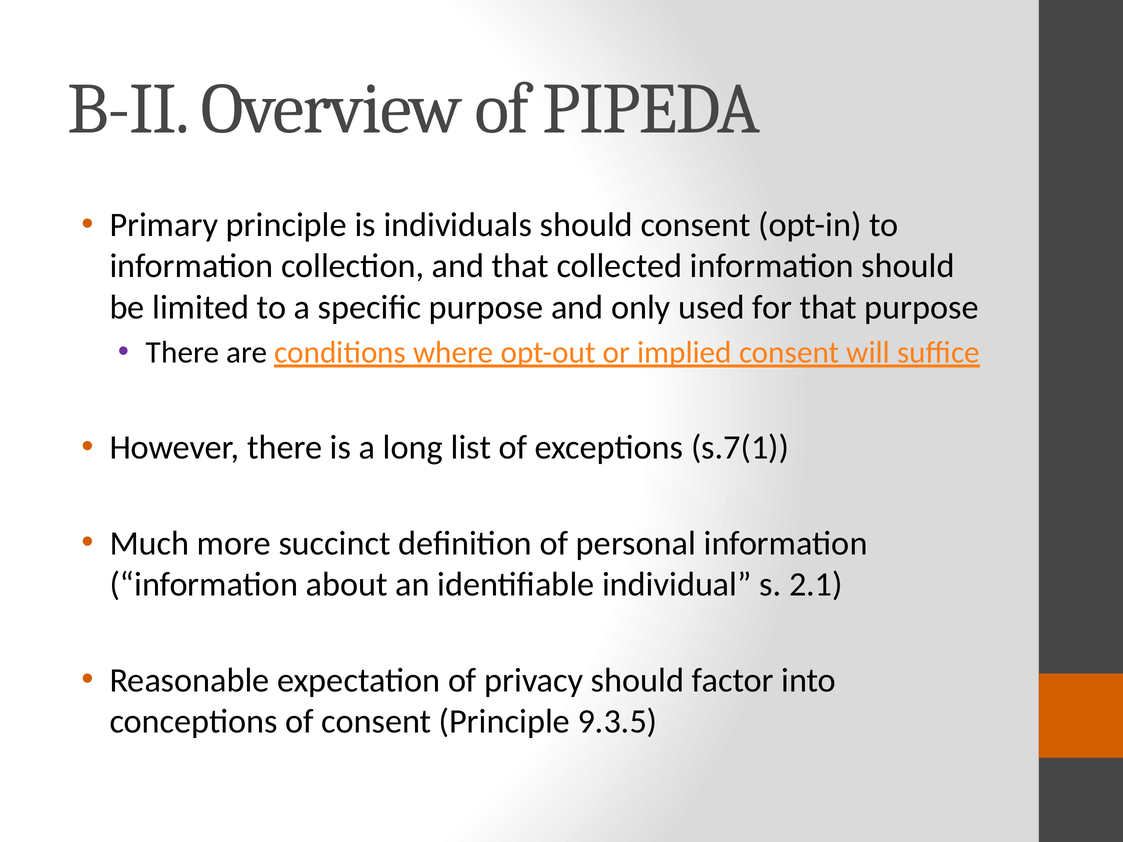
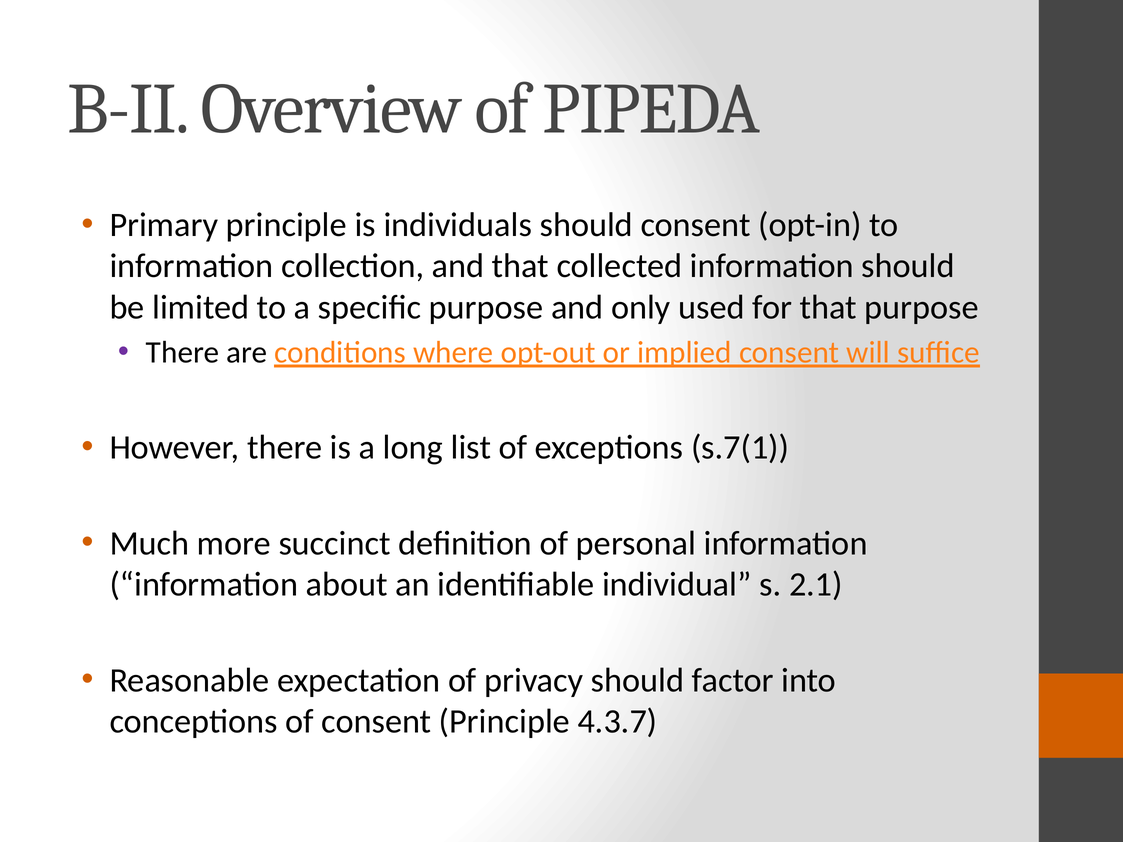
9.3.5: 9.3.5 -> 4.3.7 (617, 722)
